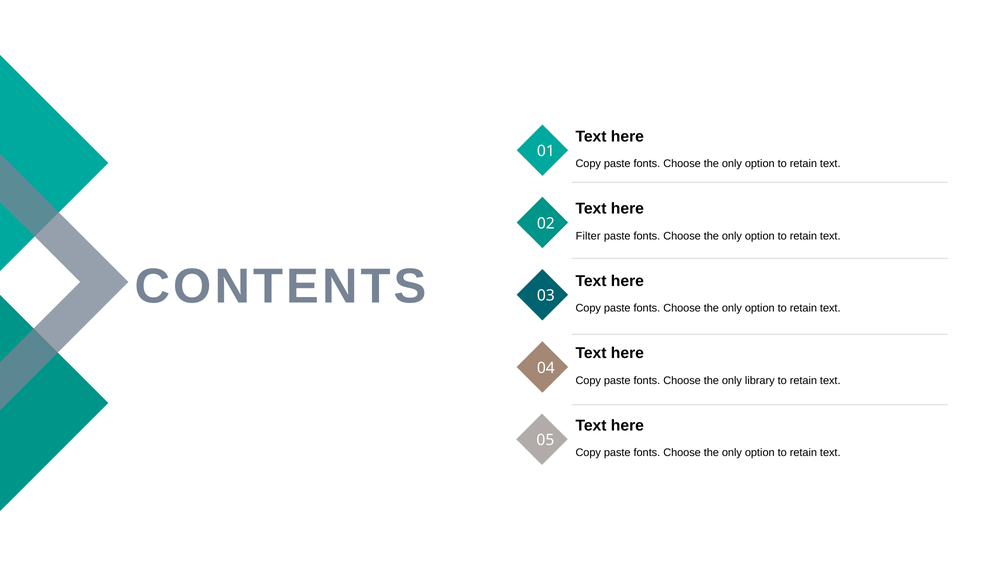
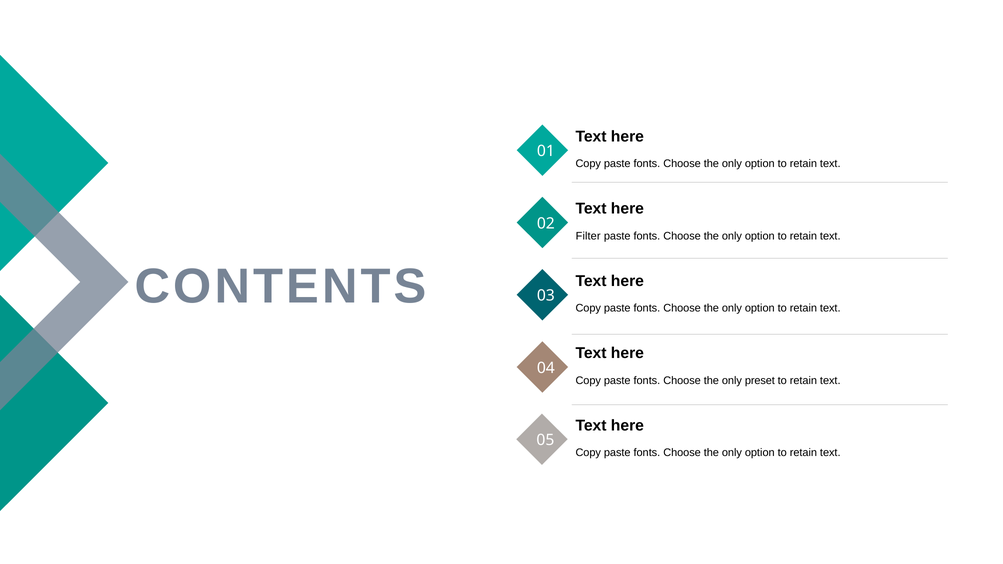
library: library -> preset (760, 381)
